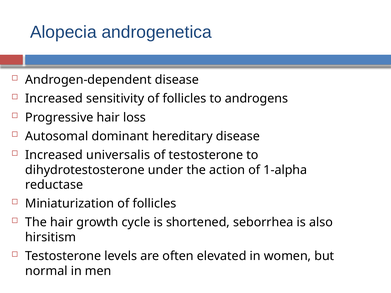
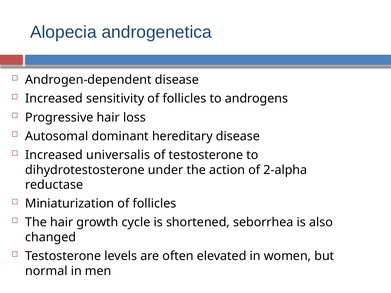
1-alpha: 1-alpha -> 2-alpha (285, 170)
hirsitism: hirsitism -> changed (51, 238)
